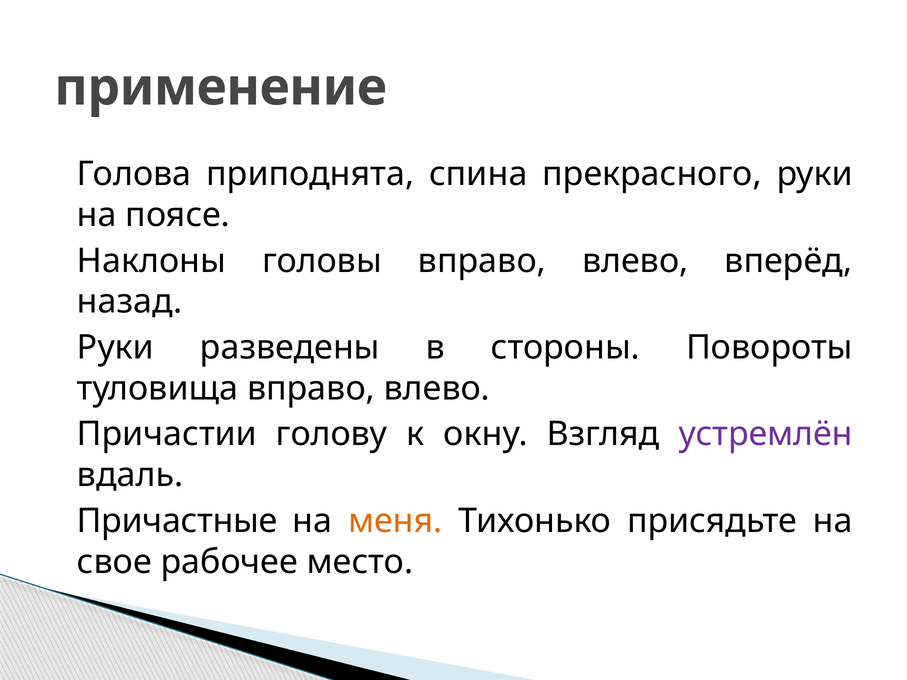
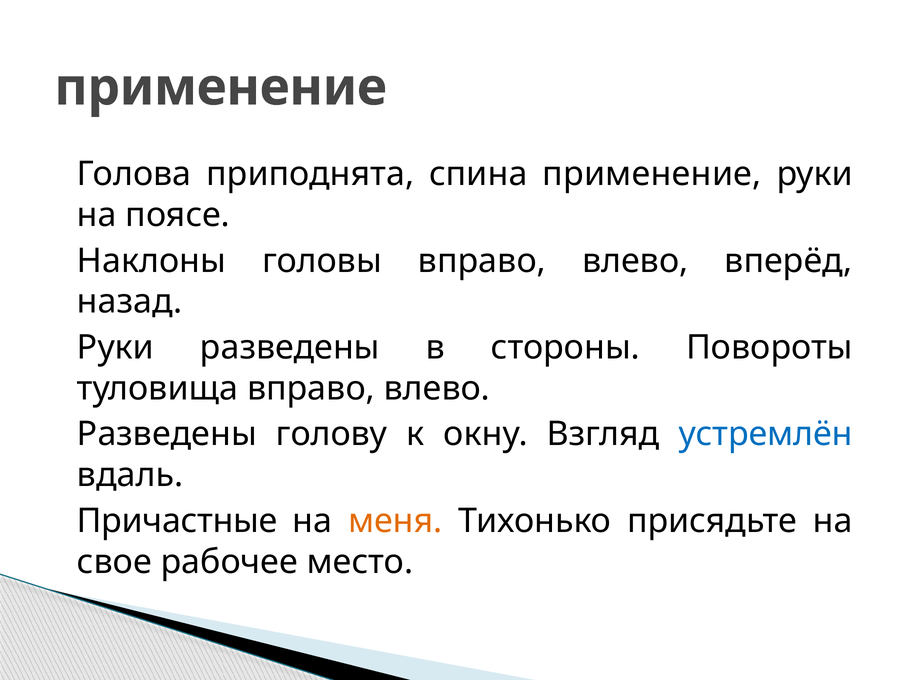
спина прекрасного: прекрасного -> применение (652, 174)
Причастии: Причастии -> Разведены (167, 434)
устремлён colour: purple -> blue (766, 434)
